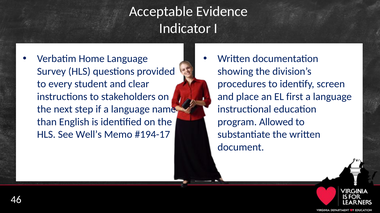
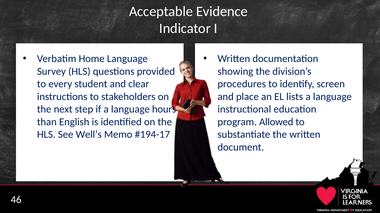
first: first -> lists (295, 97)
name: name -> hours (164, 110)
